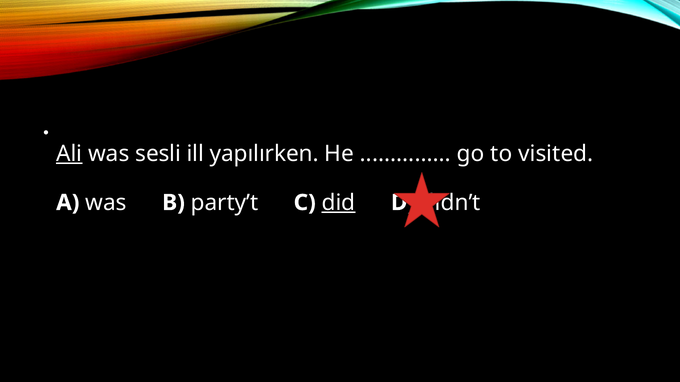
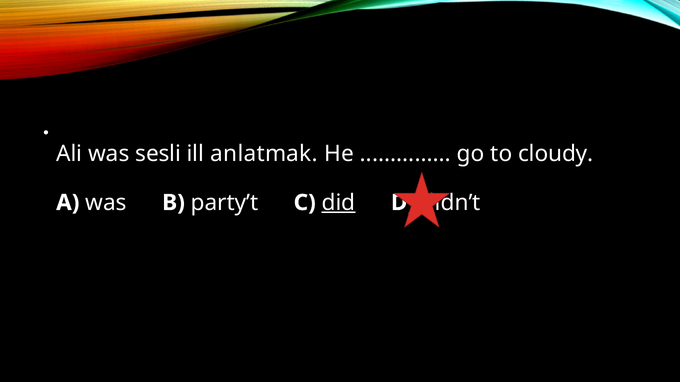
Ali underline: present -> none (69, 154)
yapılırken: yapılırken -> anlatmak (264, 154)
visited: visited -> cloudy (556, 154)
